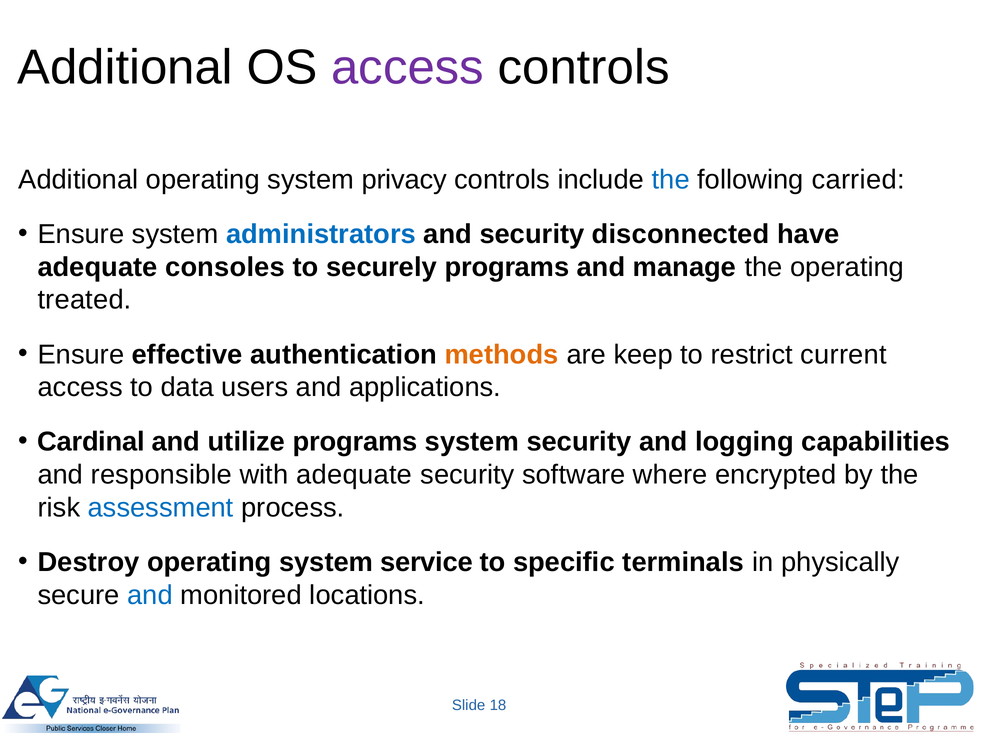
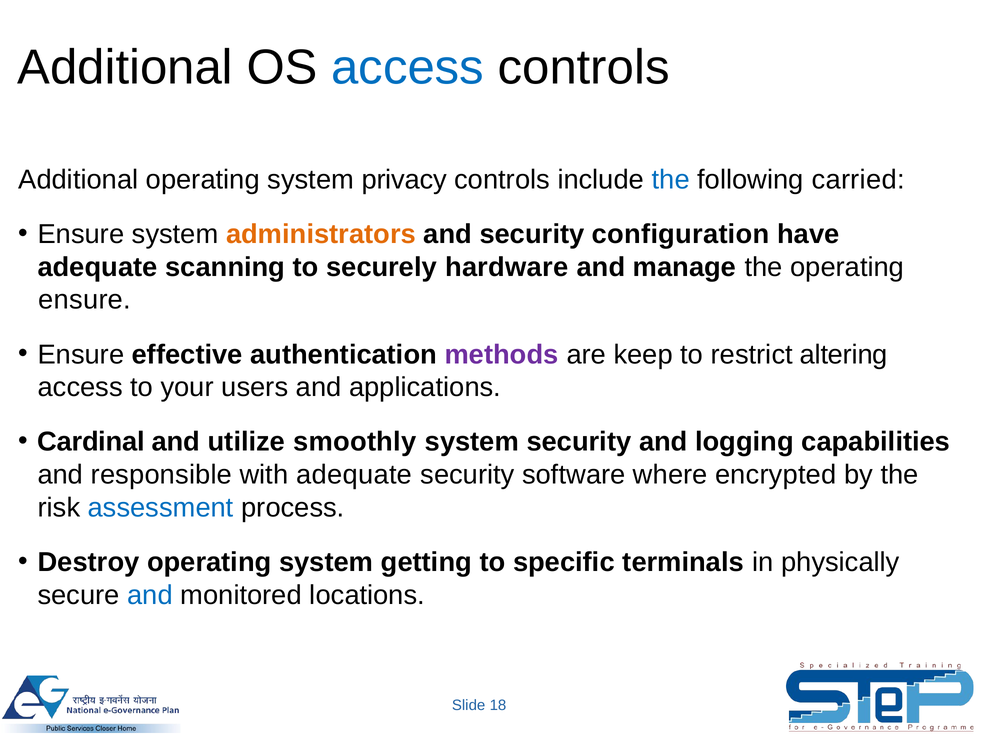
access colour: purple -> blue (408, 68)
administrators colour: blue -> orange (321, 234)
disconnected: disconnected -> configuration (681, 234)
consoles: consoles -> scanning (225, 267)
securely programs: programs -> hardware (507, 267)
treated: treated -> ensure (85, 300)
methods colour: orange -> purple (501, 355)
current: current -> altering (844, 355)
data: data -> your (187, 387)
utilize programs: programs -> smoothly (355, 442)
service: service -> getting (426, 562)
